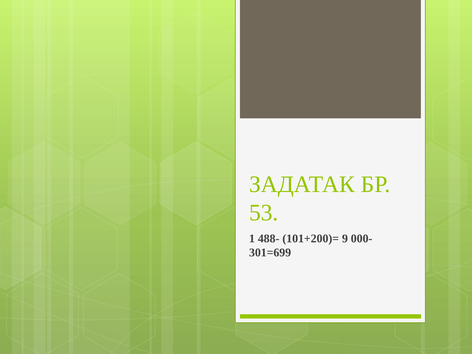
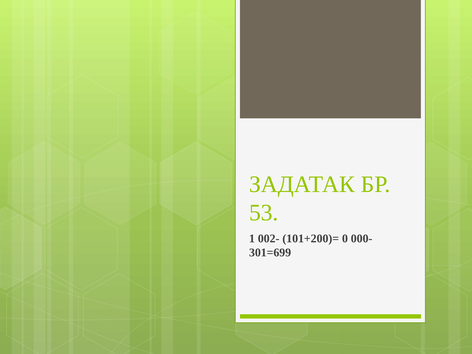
488-: 488- -> 002- (269, 238)
9: 9 -> 0 (345, 238)
